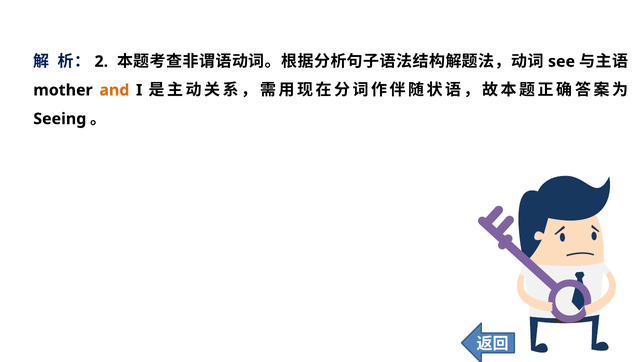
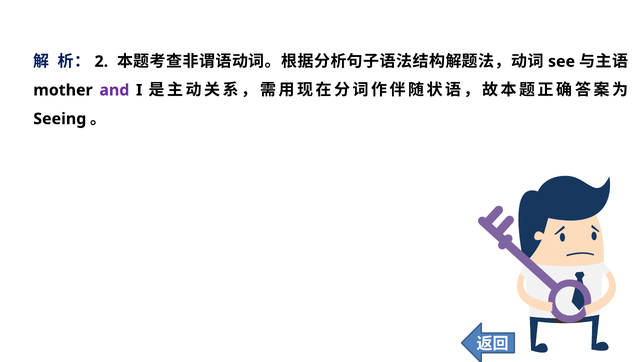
and colour: orange -> purple (114, 90)
